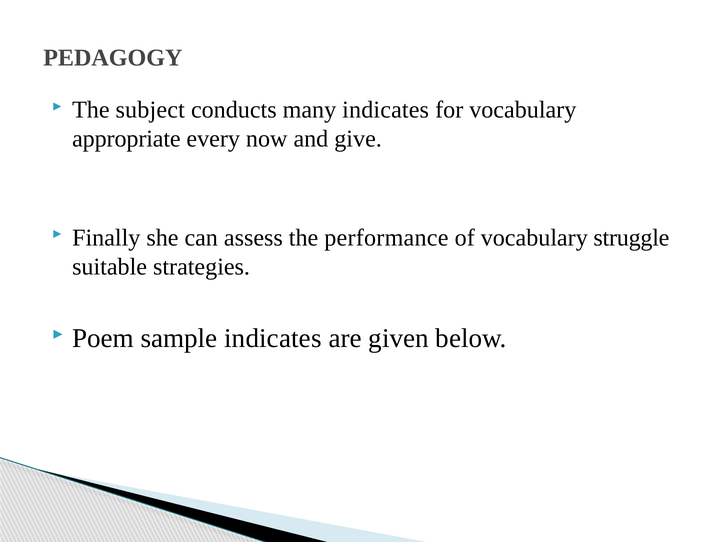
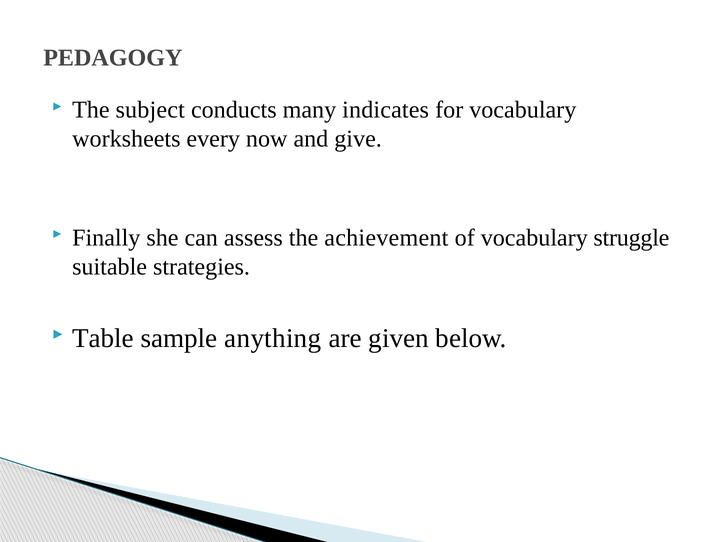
appropriate: appropriate -> worksheets (126, 139)
performance: performance -> achievement (386, 238)
Poem: Poem -> Table (103, 338)
sample indicates: indicates -> anything (273, 338)
